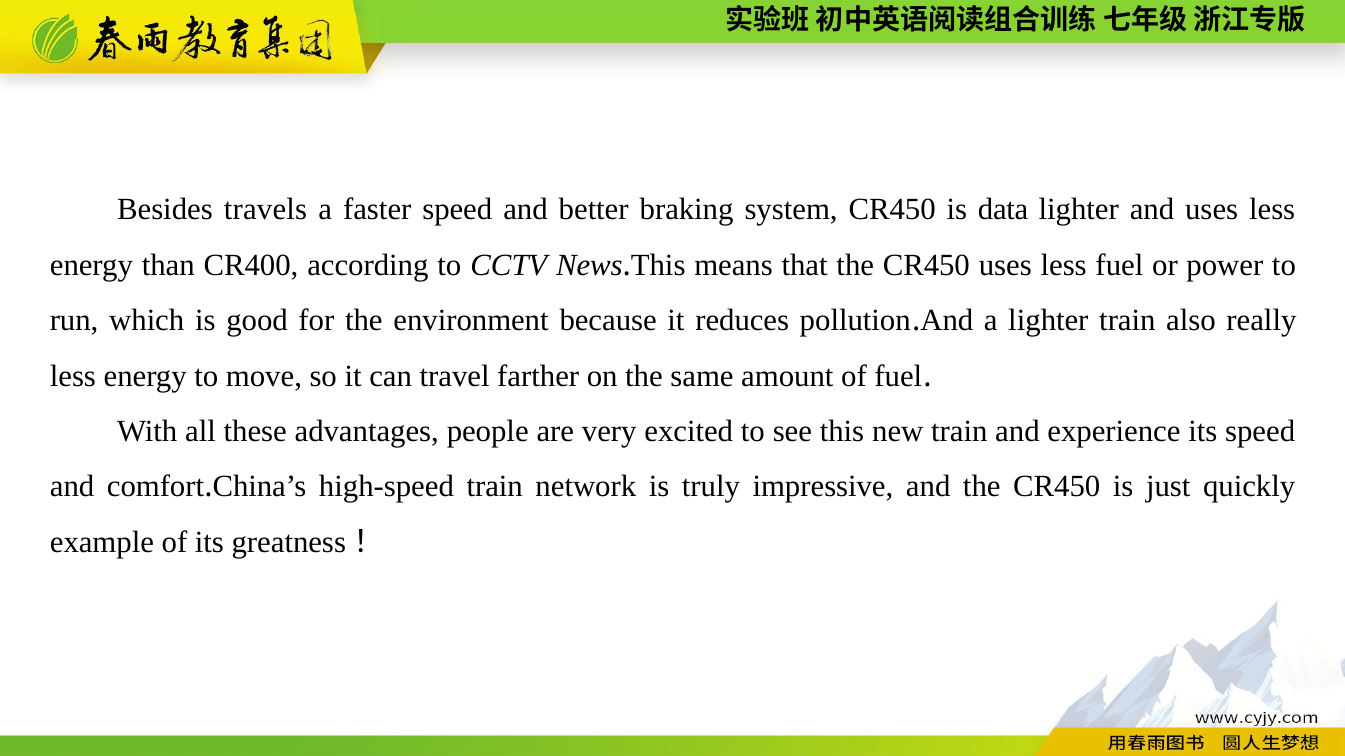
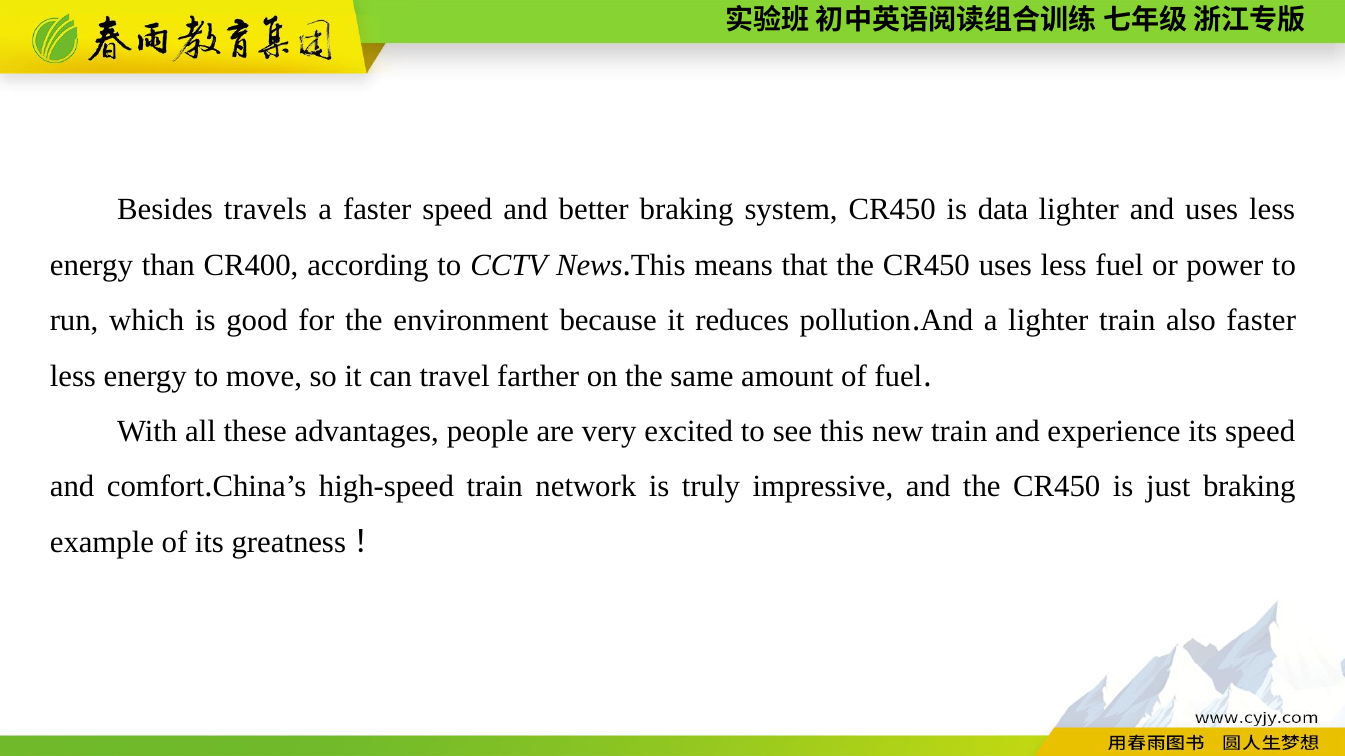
also really: really -> faster (1261, 321)
just quickly: quickly -> braking (1249, 487)
